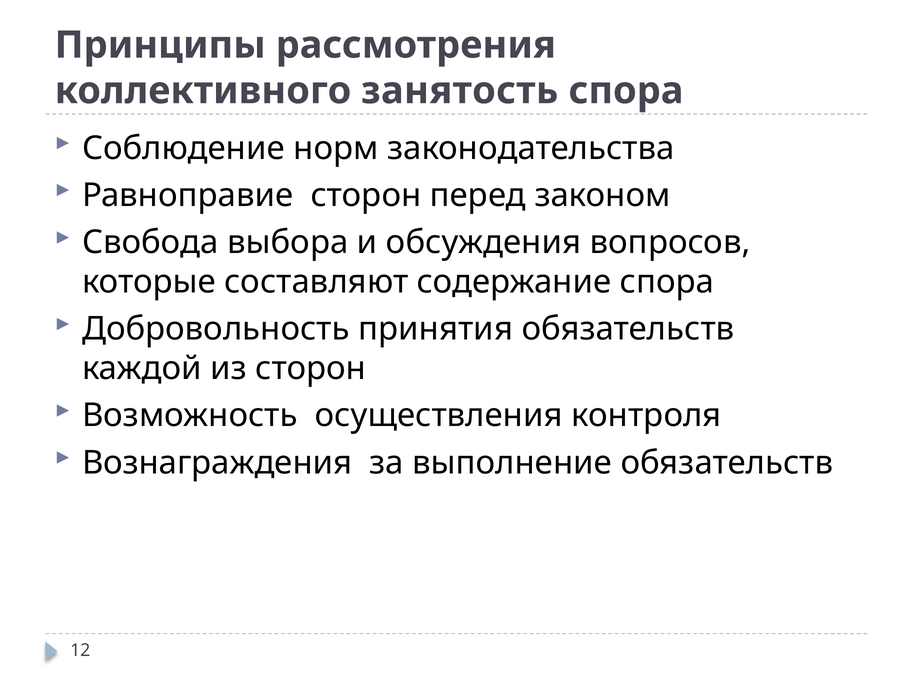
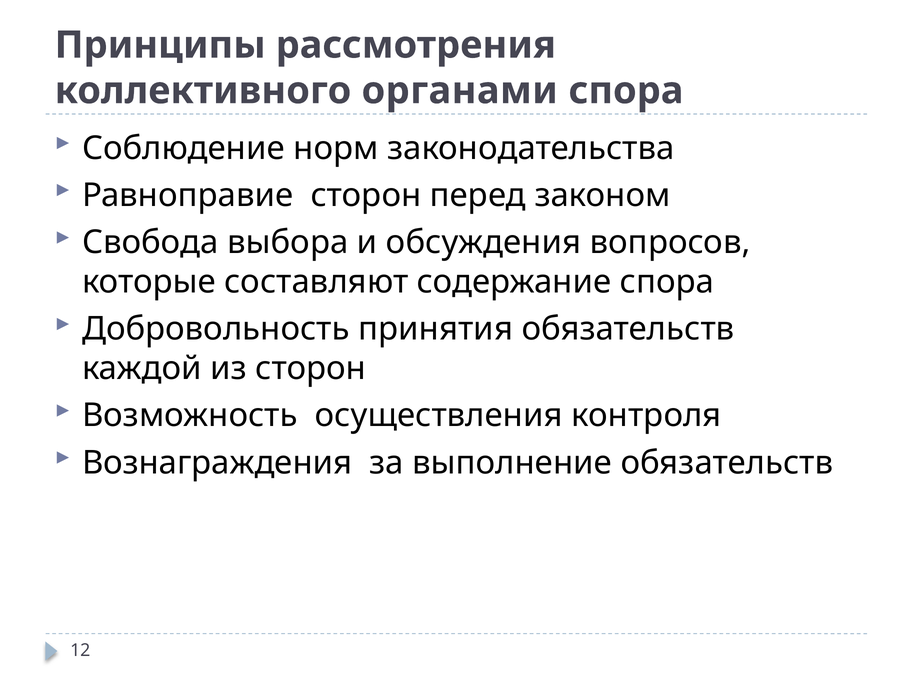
занятость: занятость -> органами (460, 91)
